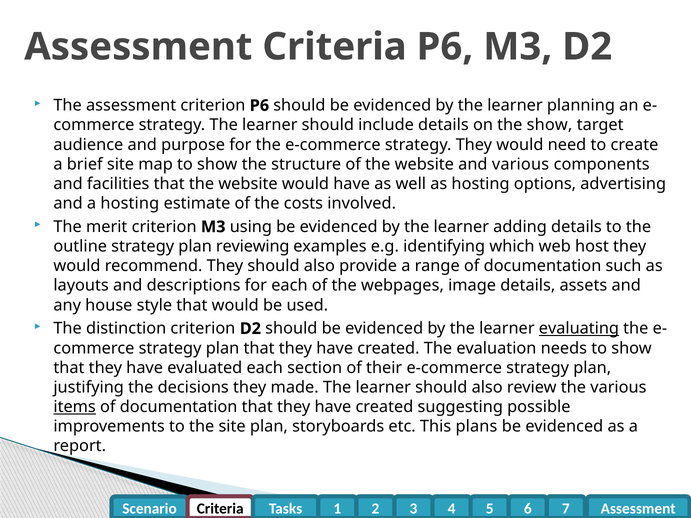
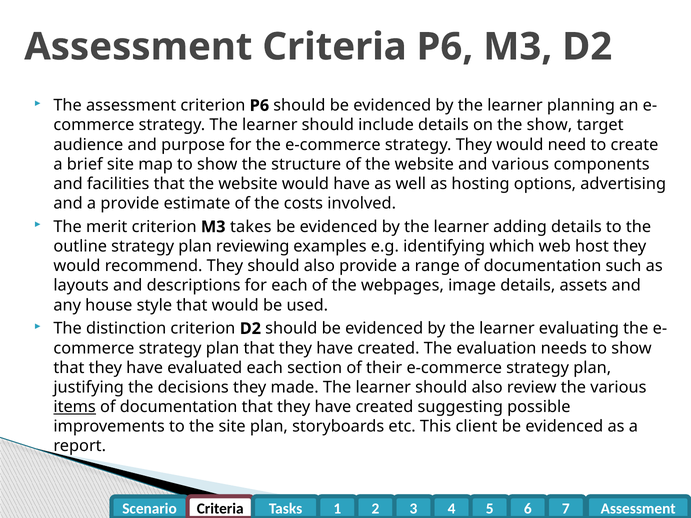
a hosting: hosting -> provide (130, 204)
using: using -> takes (251, 227)
evaluating underline: present -> none (579, 329)
plans: plans -> client (476, 427)
